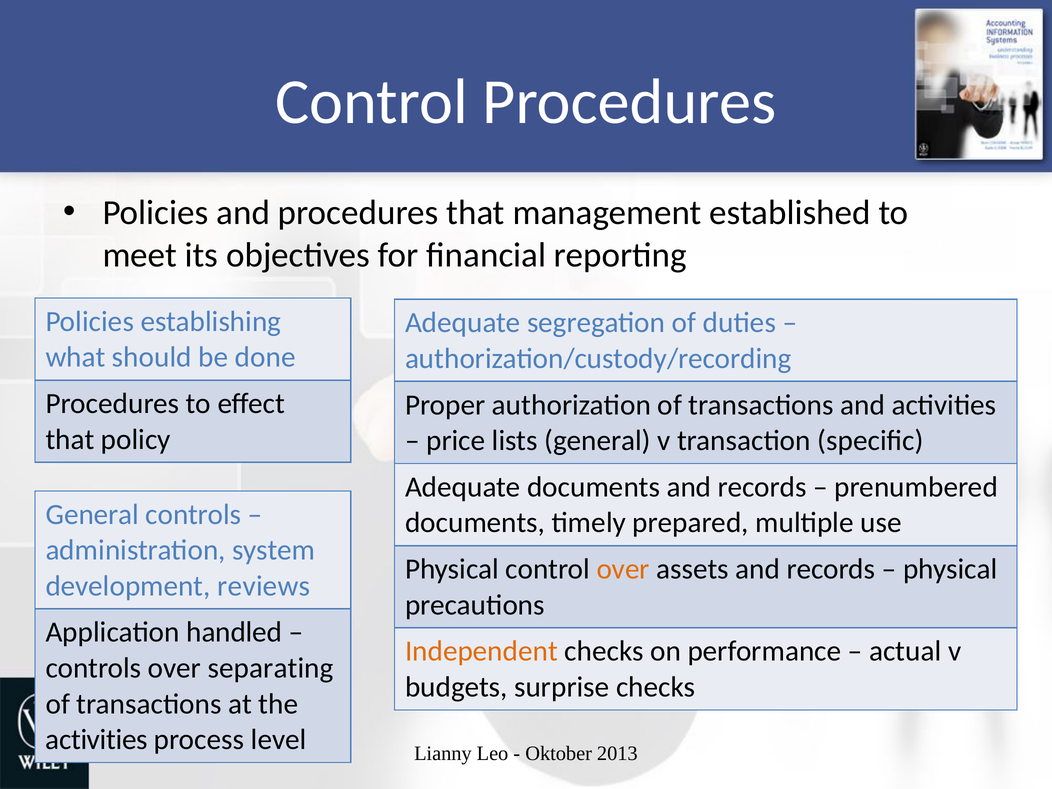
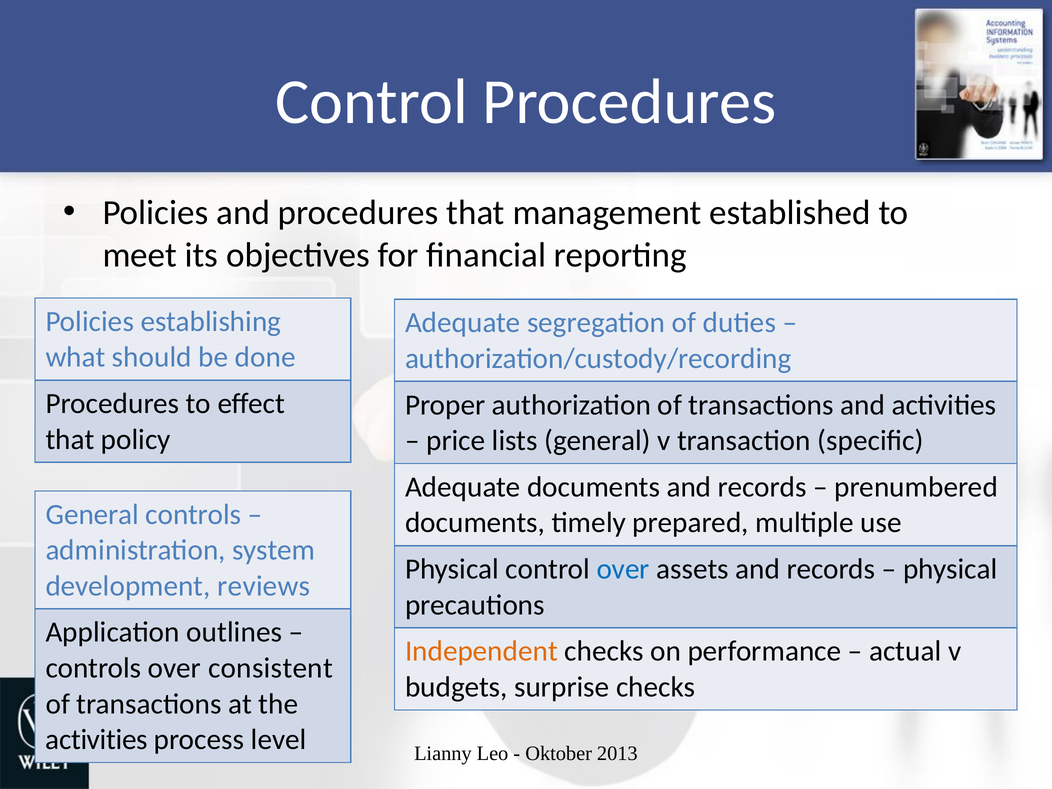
over colour: orange -> blue (623, 569)
handled: handled -> outlines (234, 632)
separating: separating -> consistent (270, 668)
